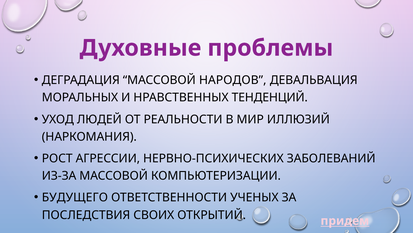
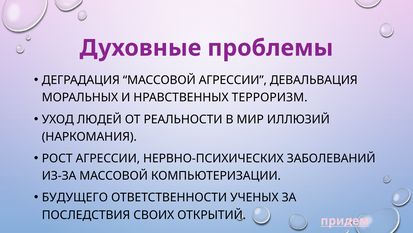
МАССОВОЙ НАРОДОВ: НАРОДОВ -> АГРЕССИИ (233, 80)
ТЕНДЕНЦИЙ: ТЕНДЕНЦИЙ -> ТЕРРОРИЗМ (270, 97)
